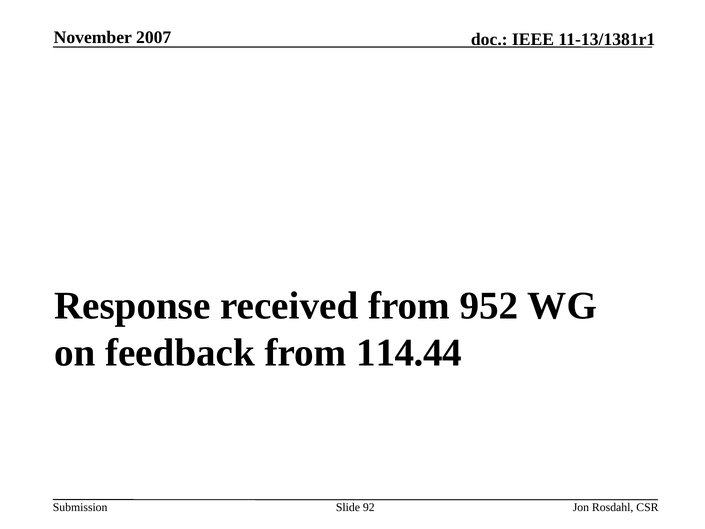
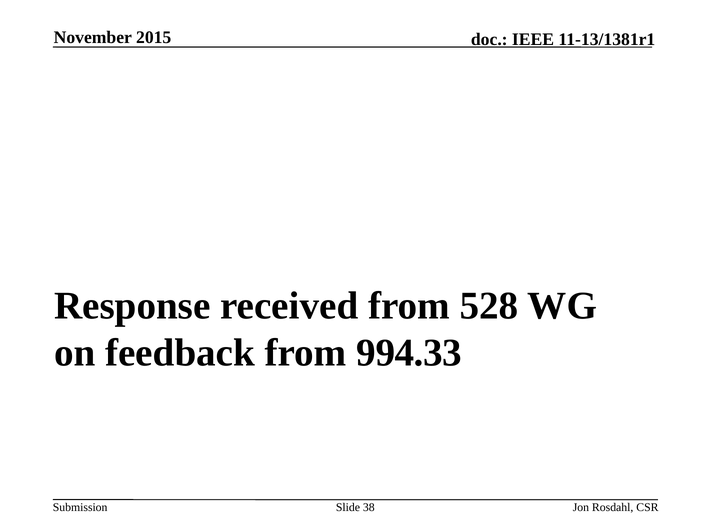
2007: 2007 -> 2015 (154, 37)
952: 952 -> 528 (489, 306)
114.44: 114.44 -> 994.33 (409, 353)
92: 92 -> 38 (369, 507)
